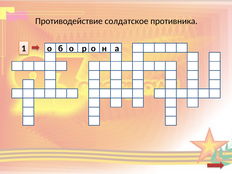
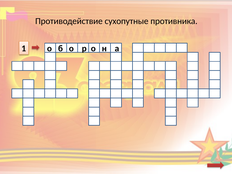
солдатское: солдатское -> сухопутные (127, 21)
